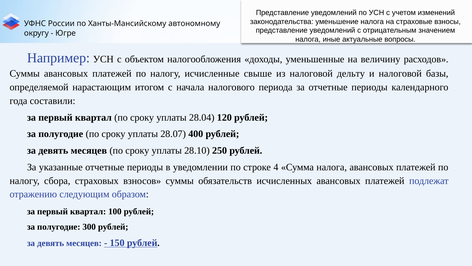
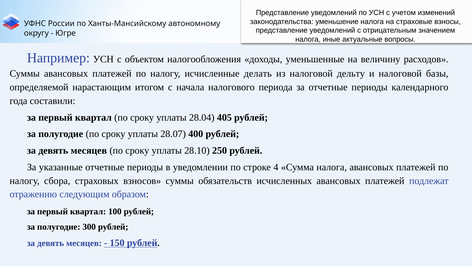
свыше: свыше -> делать (258, 74)
120: 120 -> 405 (224, 117)
